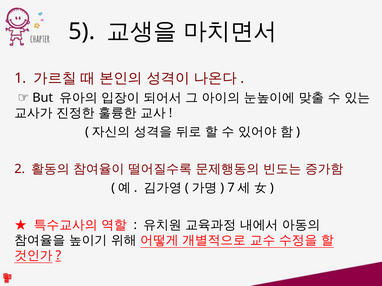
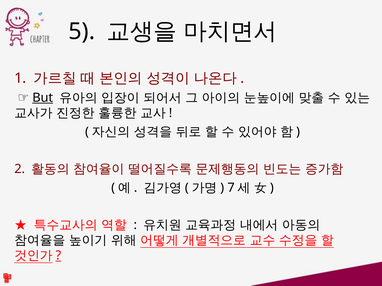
But underline: none -> present (43, 98)
